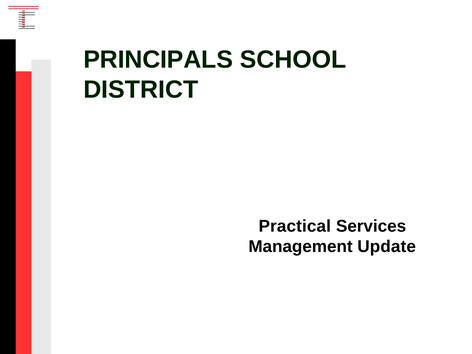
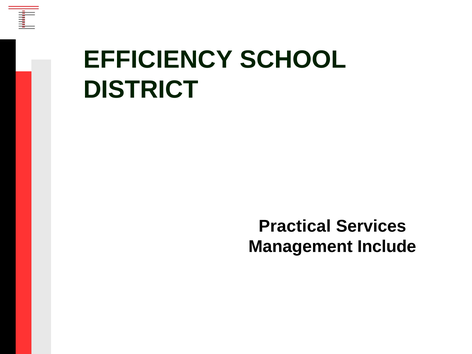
PRINCIPALS: PRINCIPALS -> EFFICIENCY (158, 60)
Update: Update -> Include (387, 247)
